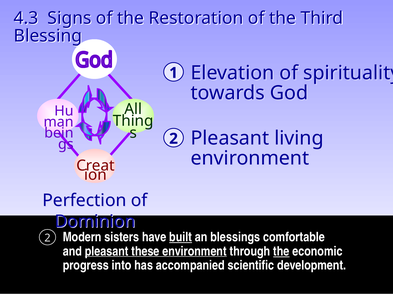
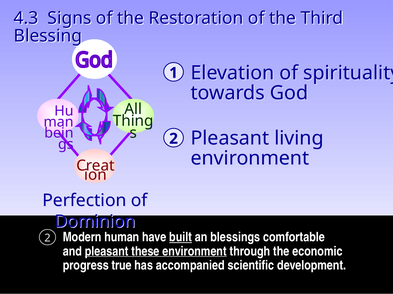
sisters: sisters -> human (122, 238)
the underline: present -> none (281, 252)
into: into -> true (122, 266)
